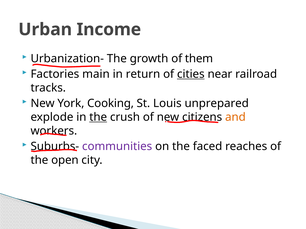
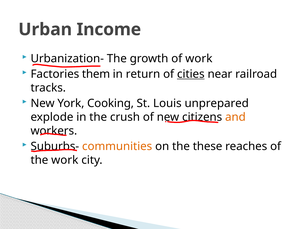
of them: them -> work (199, 59)
main: main -> them (96, 74)
the underline: present -> none (98, 117)
communities colour: purple -> orange (117, 147)
faced: faced -> these (208, 147)
the open: open -> work (65, 160)
